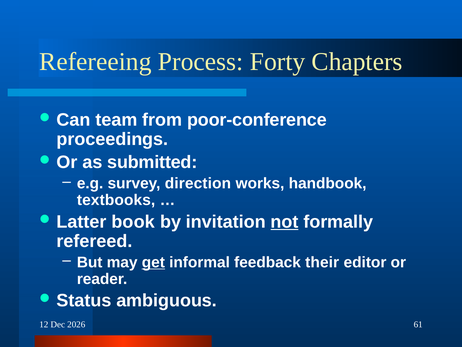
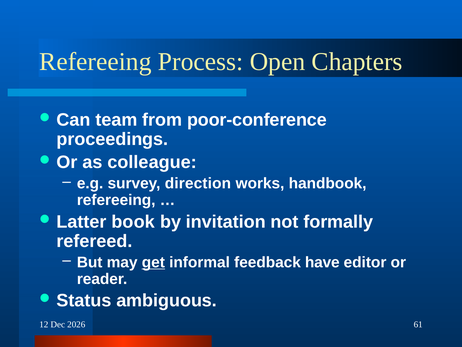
Forty: Forty -> Open (278, 61)
submitted: submitted -> colleague (152, 162)
textbooks: textbooks -> refereeing (116, 200)
not underline: present -> none (285, 221)
their: their -> have (322, 262)
